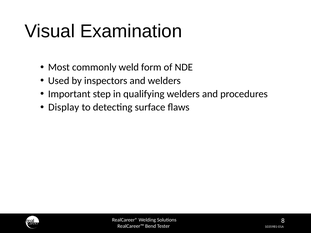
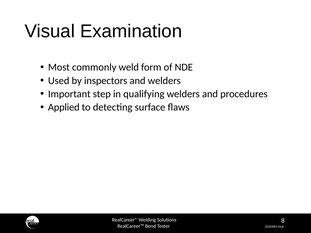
Display: Display -> Applied (64, 107)
